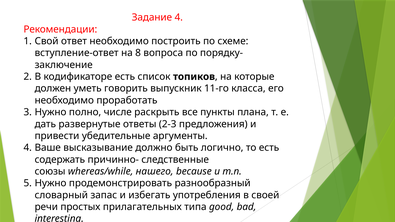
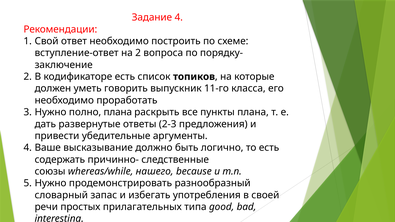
на 8: 8 -> 2 (138, 53)
полно числе: числе -> плана (118, 112)
